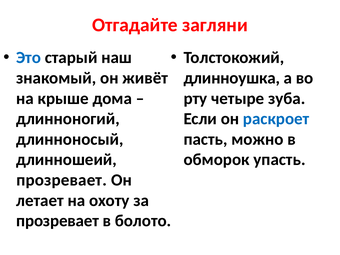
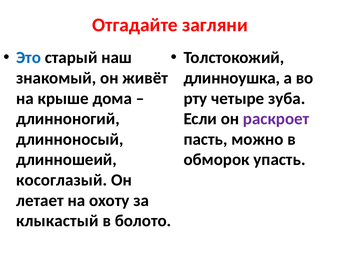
раскроет colour: blue -> purple (276, 119)
прозревает: прозревает -> косоглазый (62, 180)
прозревает: прозревает -> клыкастый (57, 221)
